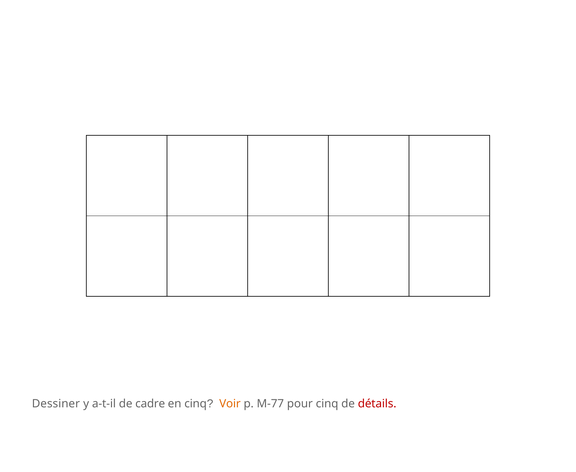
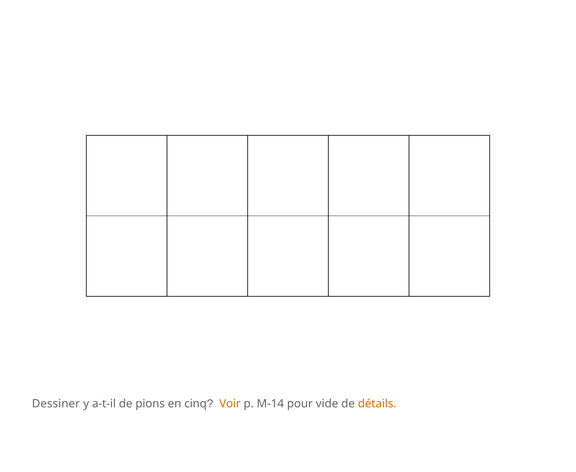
cadre: cadre -> pions (150, 404)
M-77: M-77 -> M-14 (270, 404)
pour cinq: cinq -> vide (327, 404)
détails colour: red -> orange (377, 404)
